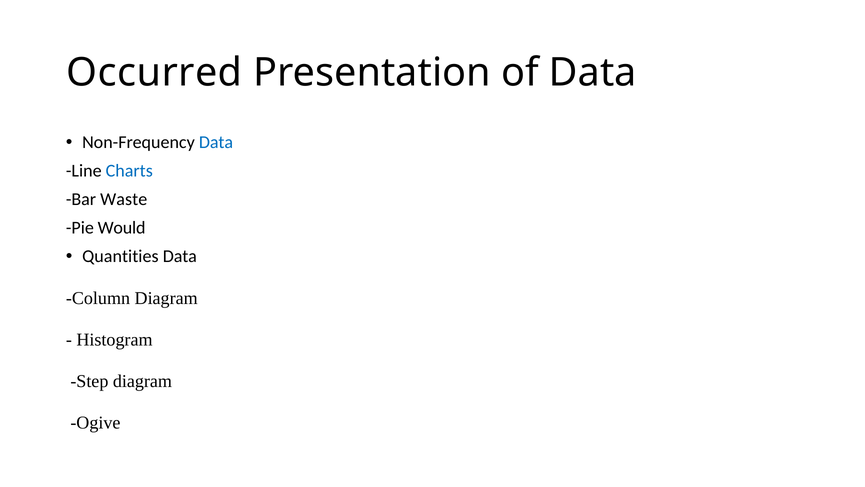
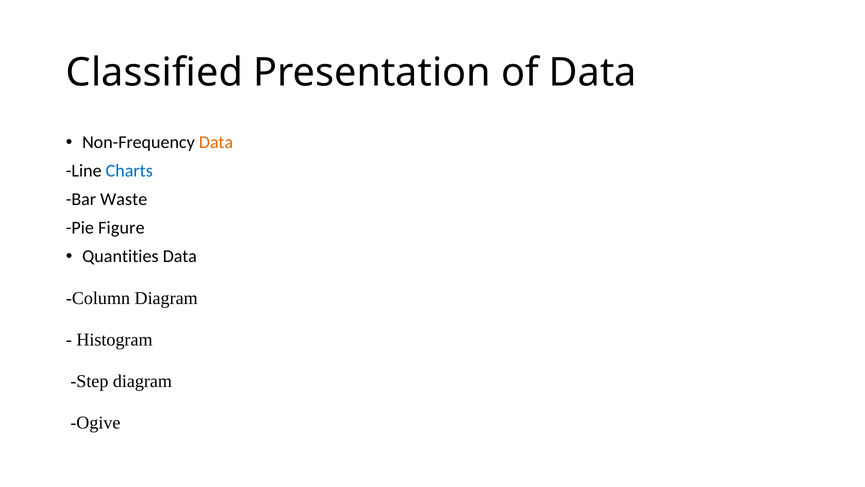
Occurred: Occurred -> Classified (155, 73)
Data colour: blue -> orange (216, 142)
Would: Would -> Figure (121, 228)
